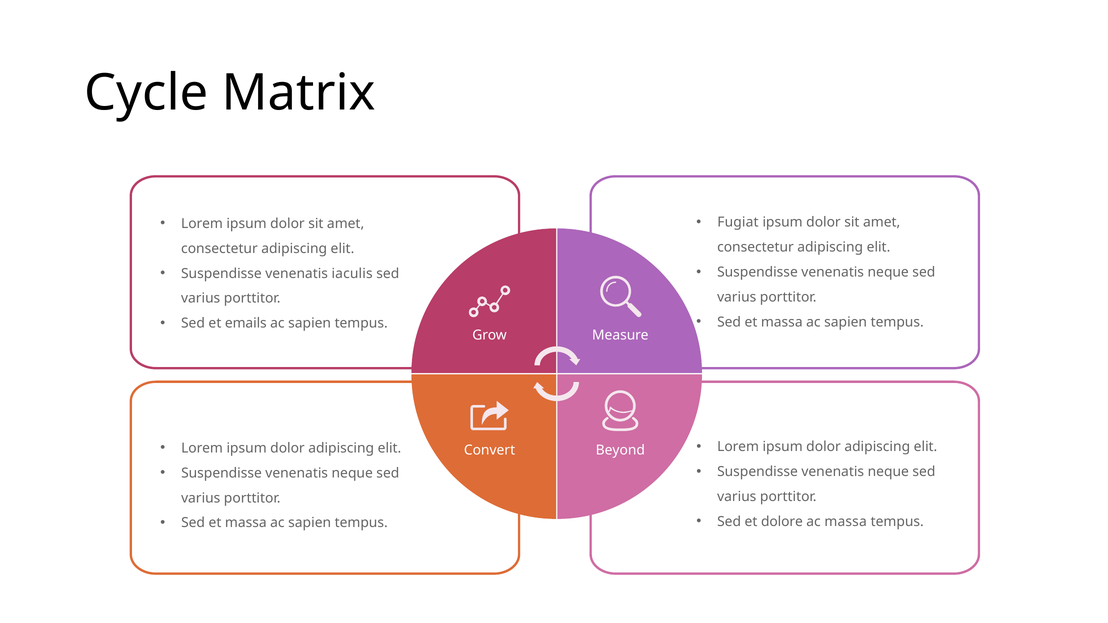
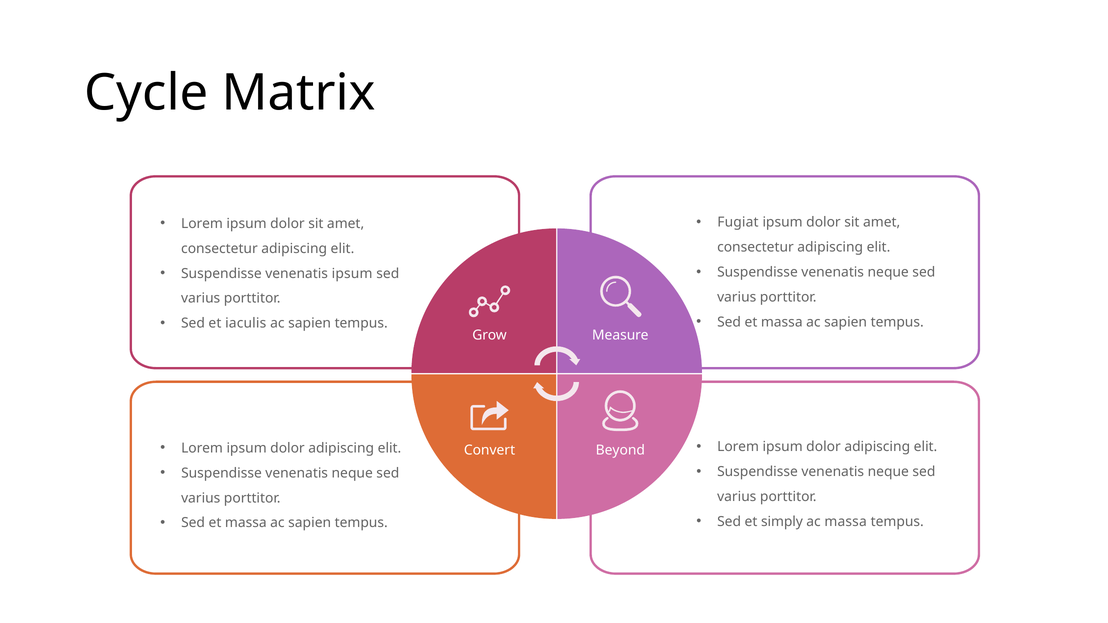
venenatis iaculis: iaculis -> ipsum (352, 274)
emails: emails -> iaculis (246, 323)
dolore: dolore -> simply (782, 522)
